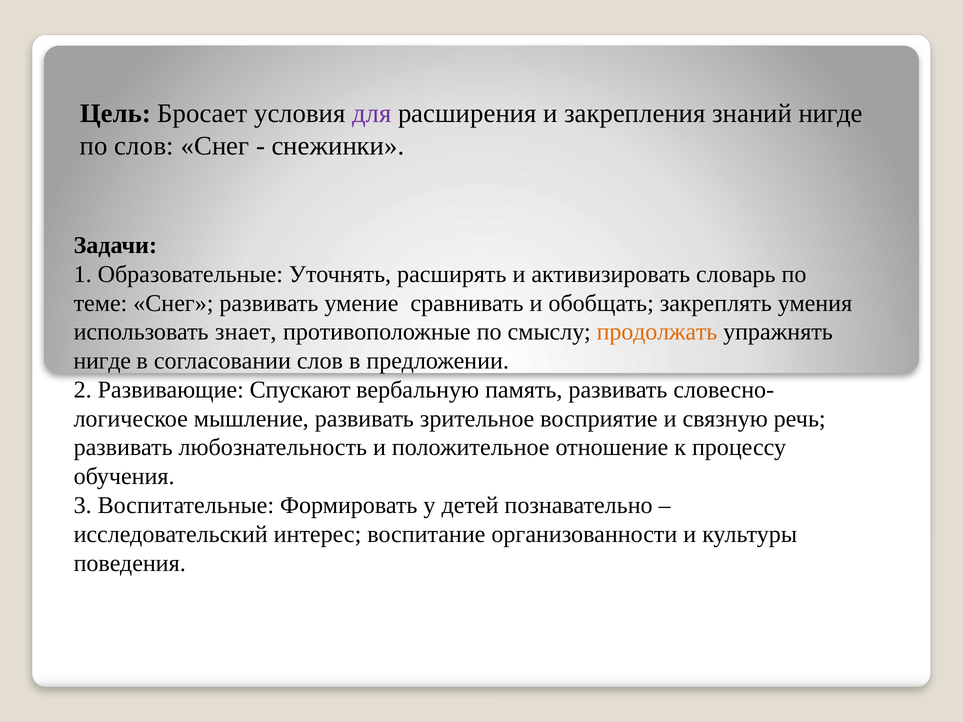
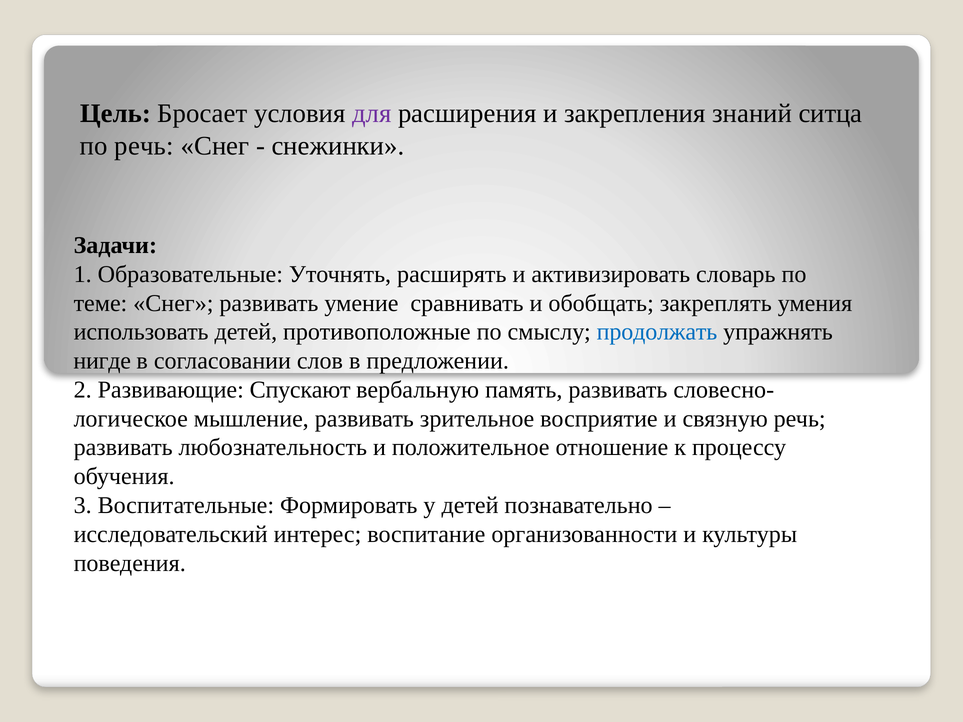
знаний нигде: нигде -> ситца (831, 114)
по слов: слов -> речь (144, 146)
использовать знает: знает -> детей (246, 332)
продолжать colour: orange -> blue (657, 332)
